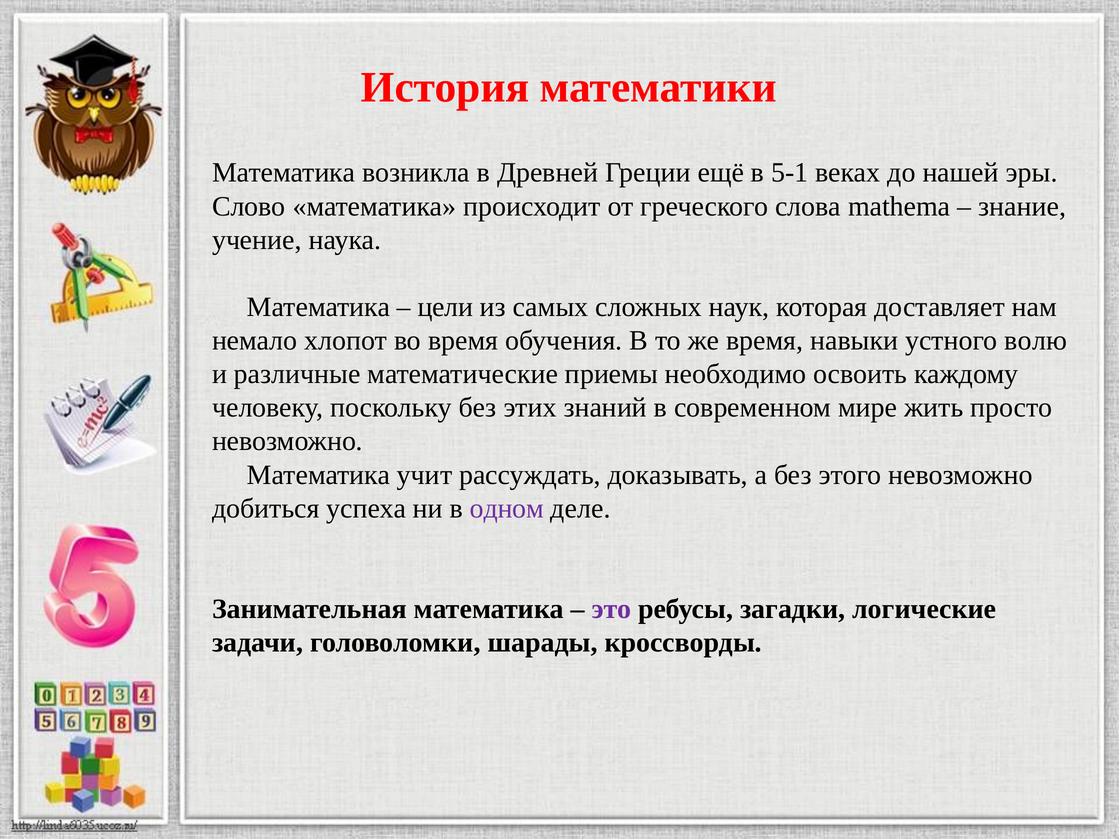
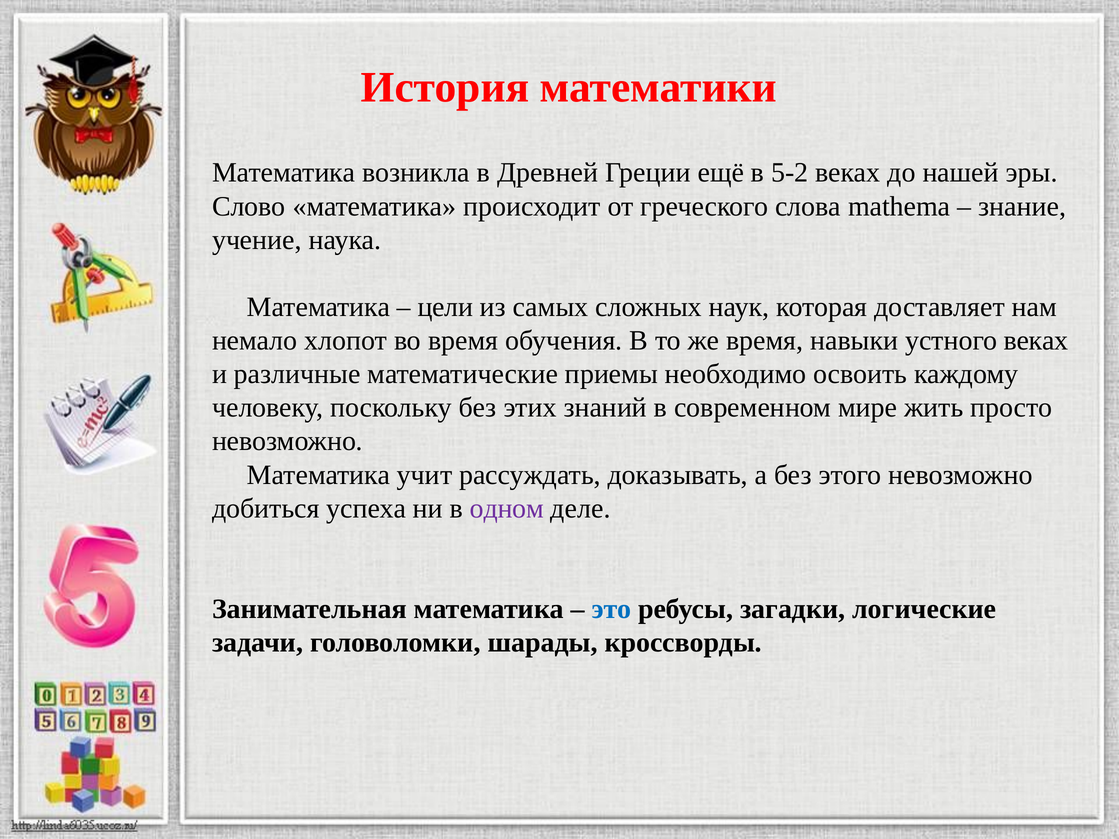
5-1: 5-1 -> 5-2 (790, 173)
устного волю: волю -> веках (1036, 341)
это colour: purple -> blue (611, 609)
